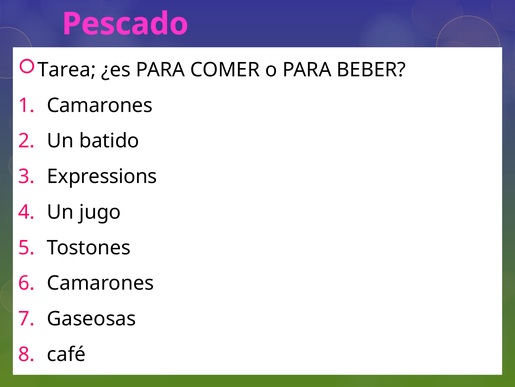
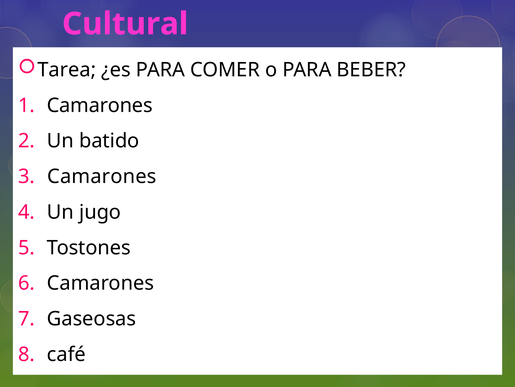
Pescado: Pescado -> Cultural (125, 24)
Expressions: Expressions -> Camarones (102, 176)
